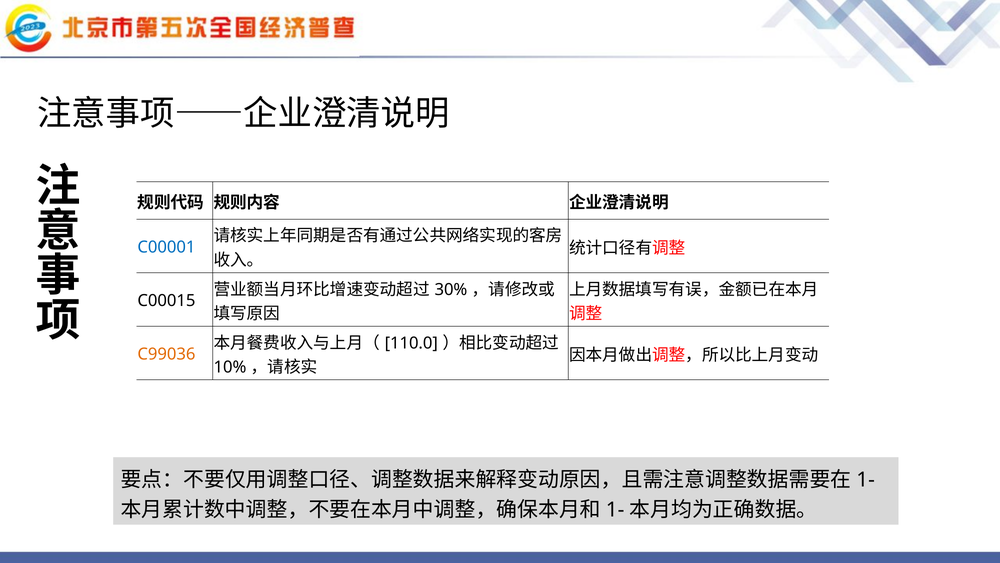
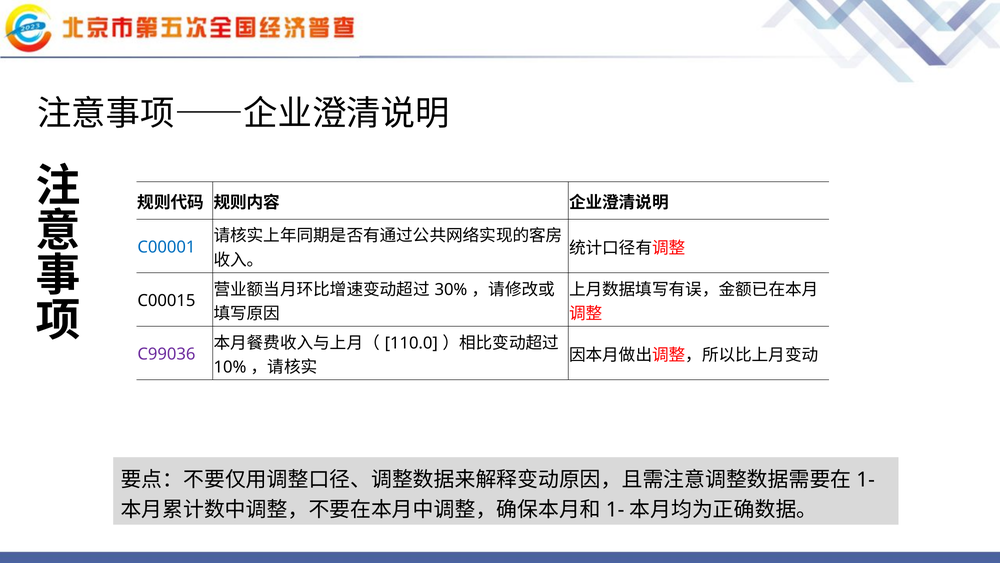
C99036 colour: orange -> purple (166, 354)
